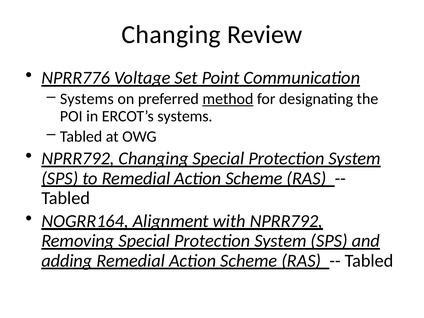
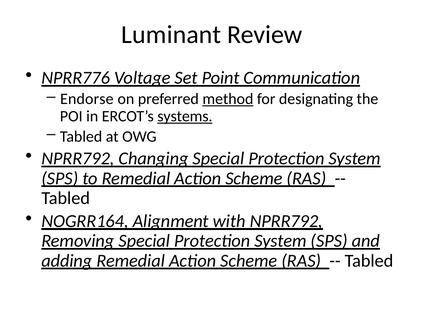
Changing: Changing -> Luminant (171, 35)
Systems: Systems -> Endorse (87, 99)
systems underline: none -> present (185, 116)
